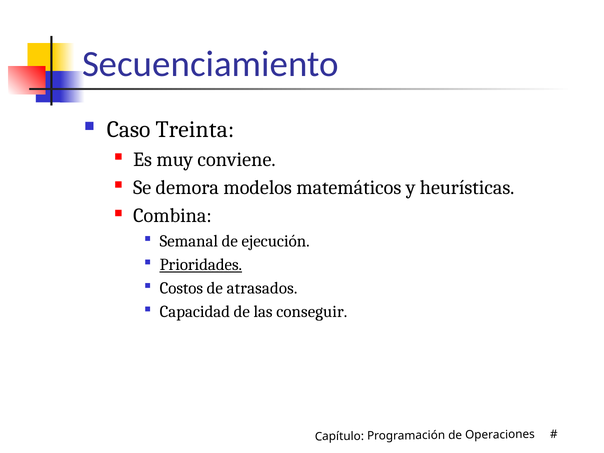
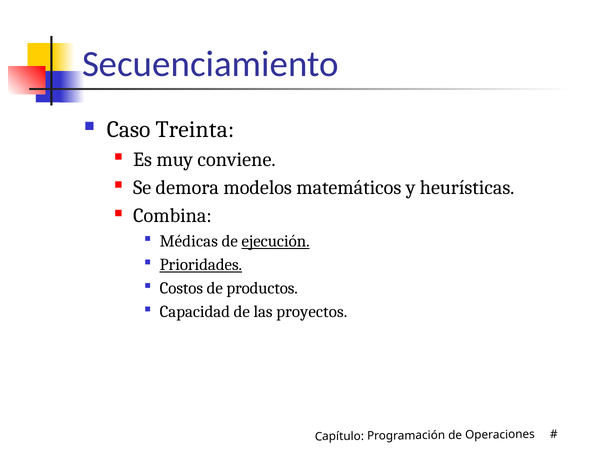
Semanal: Semanal -> Médicas (189, 241)
ejecución underline: none -> present (276, 241)
atrasados: atrasados -> productos (262, 288)
conseguir: conseguir -> proyectos (312, 312)
